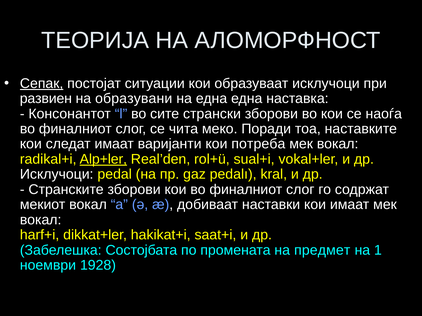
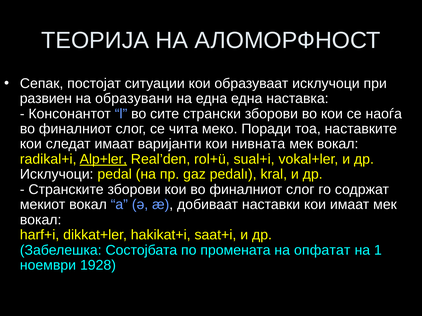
Сепак underline: present -> none (42, 84)
потреба: потреба -> нивната (258, 144)
предмет: предмет -> опфатат (322, 251)
